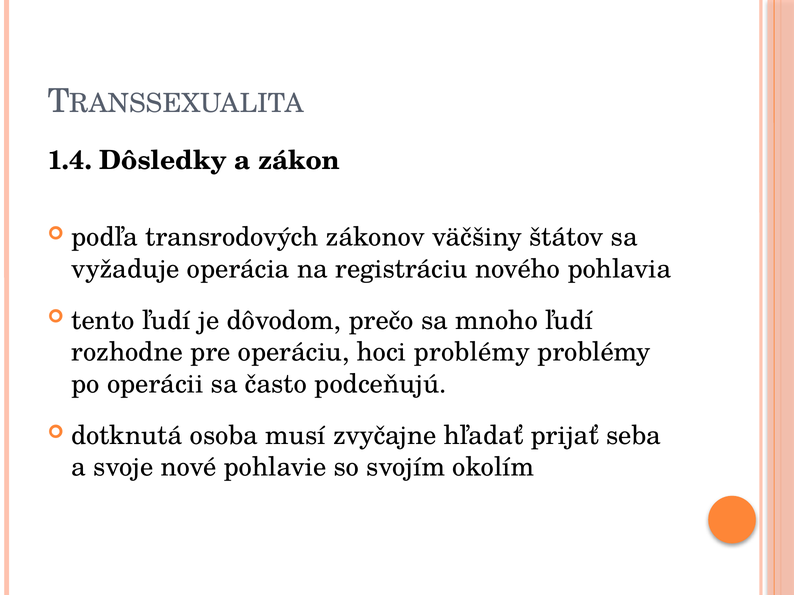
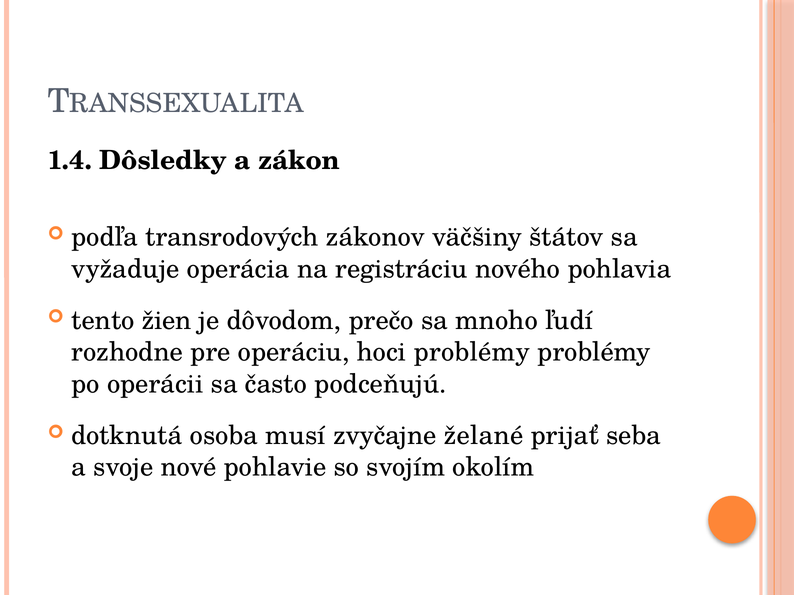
tento ľudí: ľudí -> žien (167, 321)
hľadať: hľadať -> želané (484, 436)
